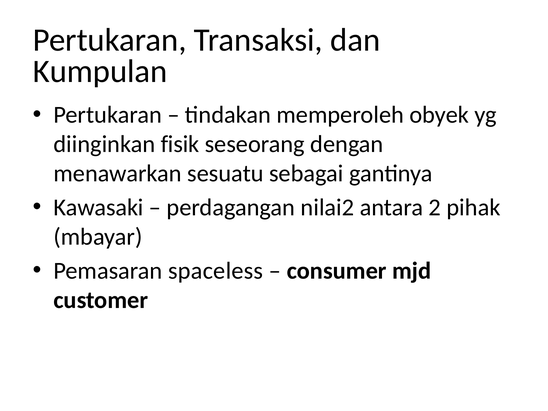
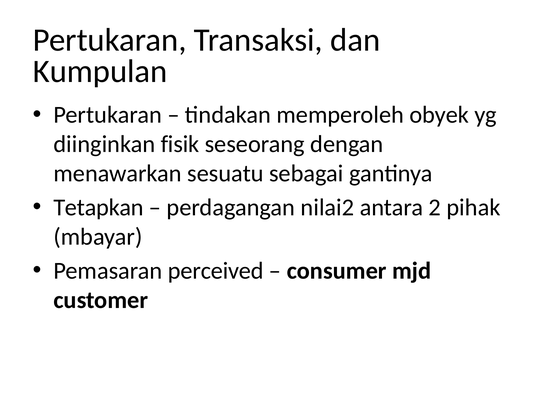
Kawasaki: Kawasaki -> Tetapkan (99, 208)
spaceless: spaceless -> perceived (216, 271)
